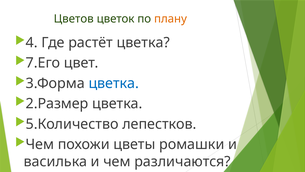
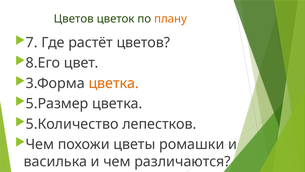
4: 4 -> 7 (32, 42)
растёт цветка: цветка -> цветов (143, 42)
7.Его: 7.Его -> 8.Его (43, 63)
цветка colour: blue -> orange (114, 83)
2.Размер: 2.Размер -> 5.Размер (57, 103)
